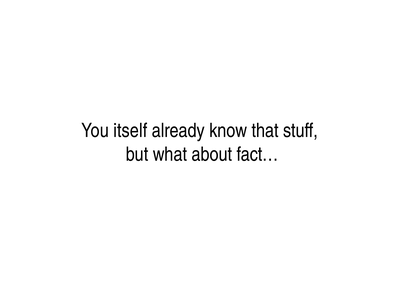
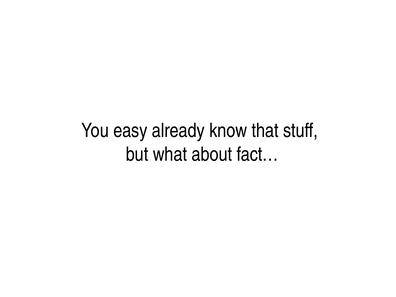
itself: itself -> easy (130, 131)
